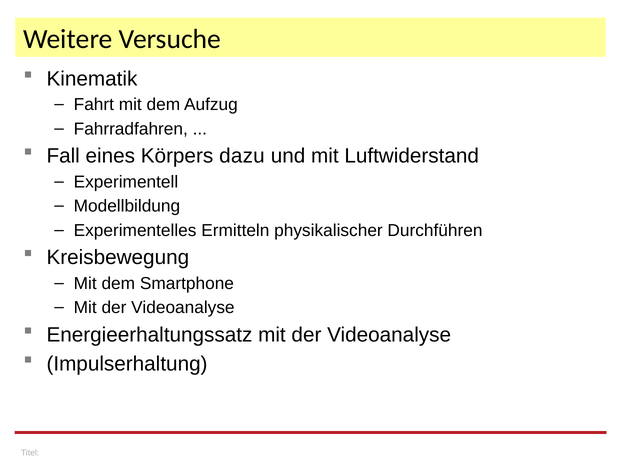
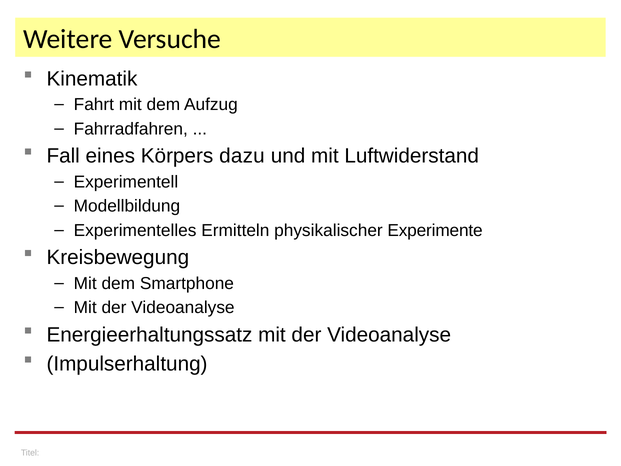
Durchführen: Durchführen -> Experimente (435, 230)
